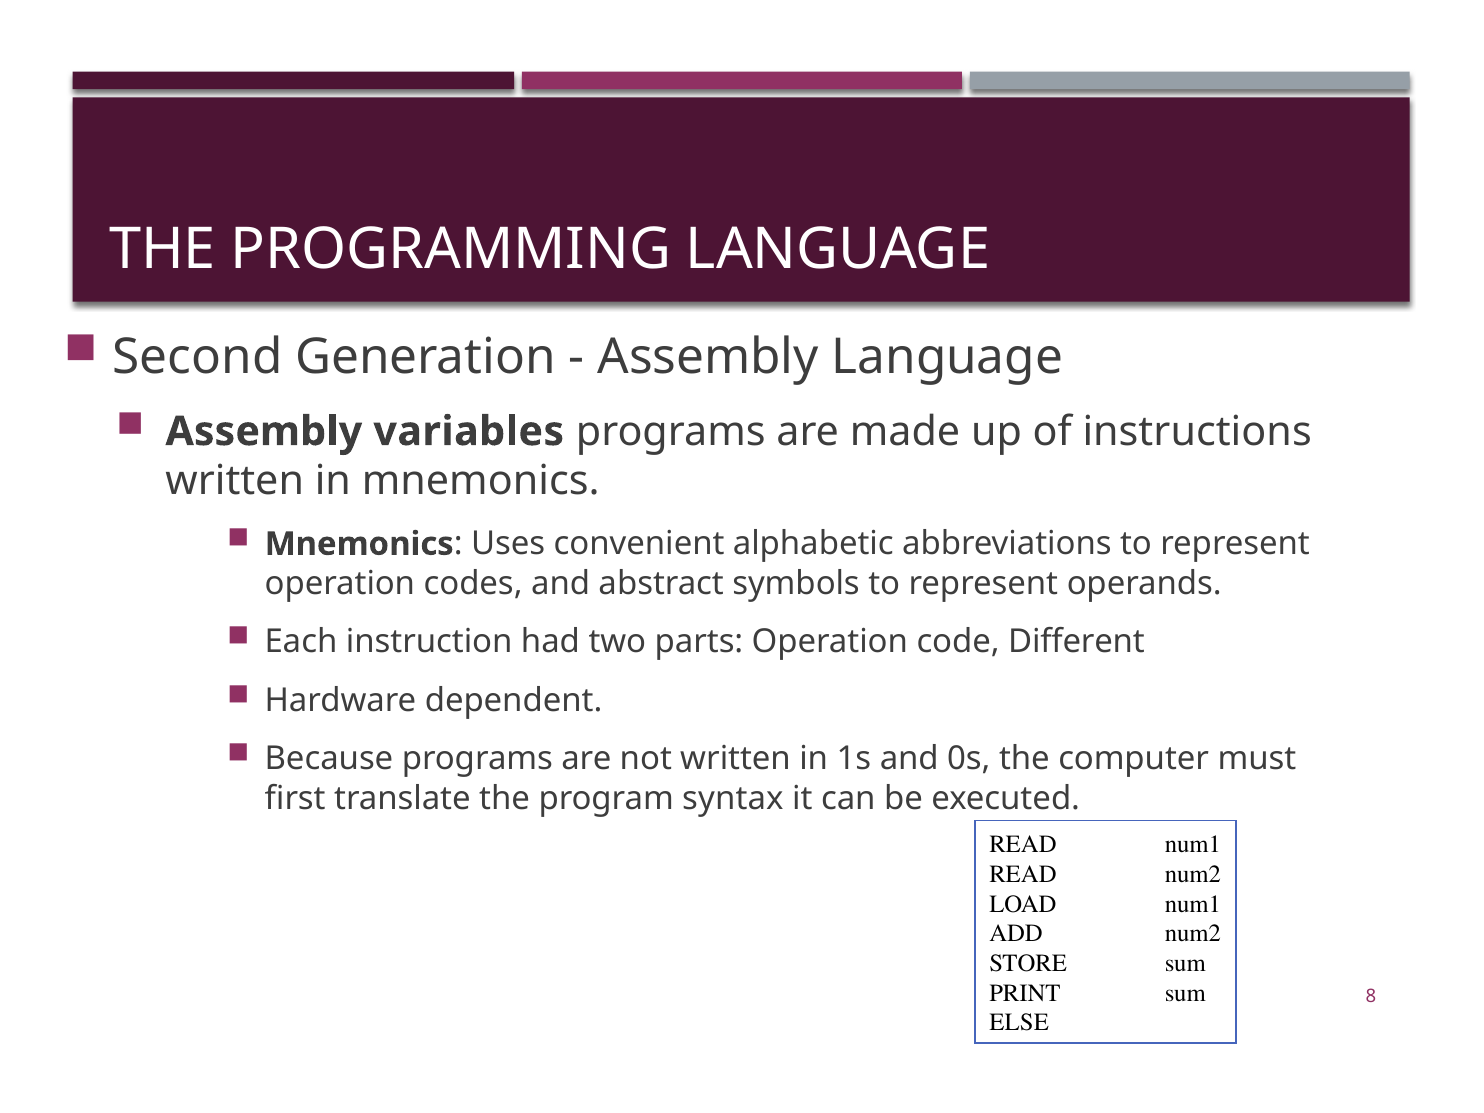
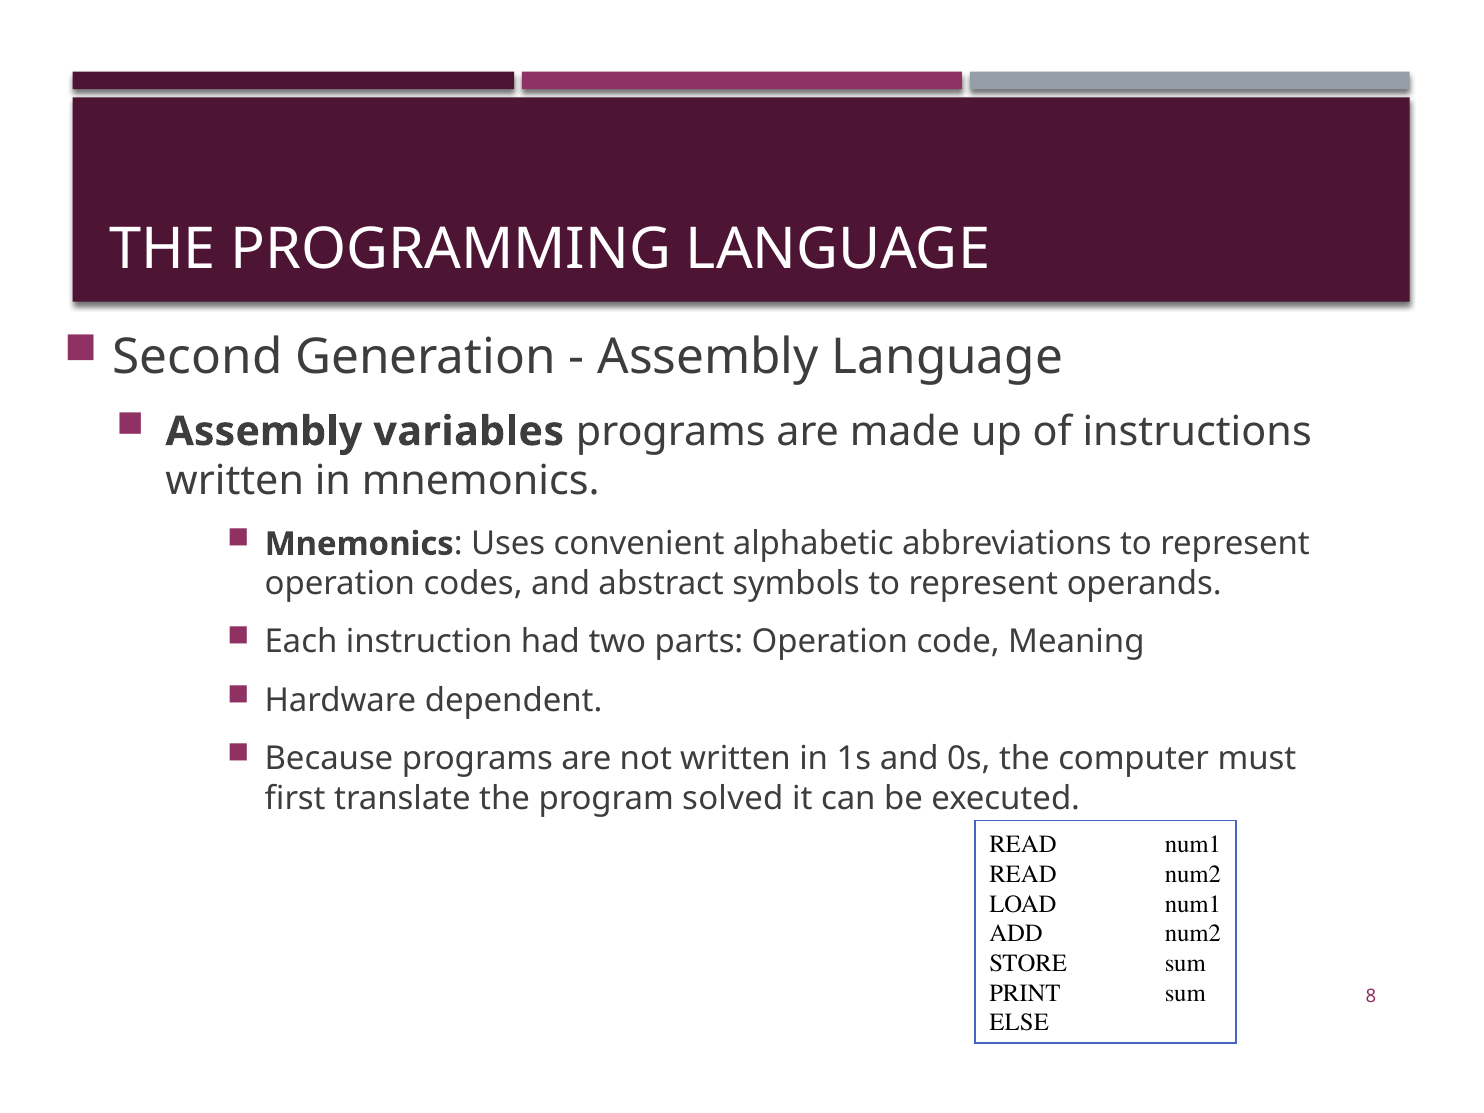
Different: Different -> Meaning (1076, 642)
syntax: syntax -> solved (733, 798)
